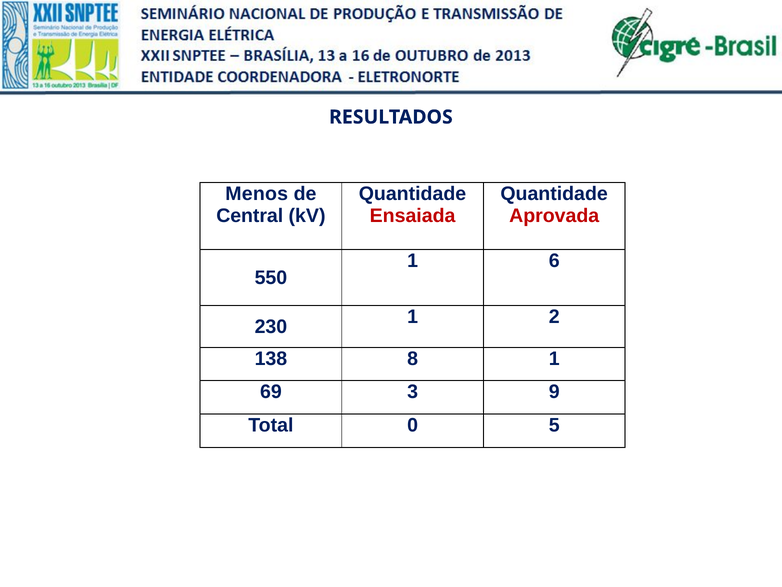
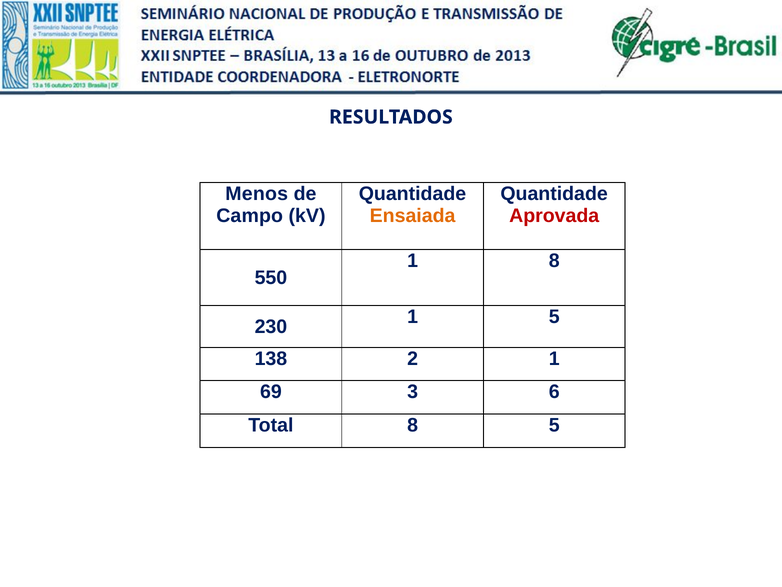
Central: Central -> Campo (250, 216)
Ensaiada colour: red -> orange (413, 216)
1 6: 6 -> 8 (554, 260)
1 2: 2 -> 5 (554, 317)
8: 8 -> 2 (413, 358)
9: 9 -> 6 (554, 392)
Total 0: 0 -> 8 (413, 425)
